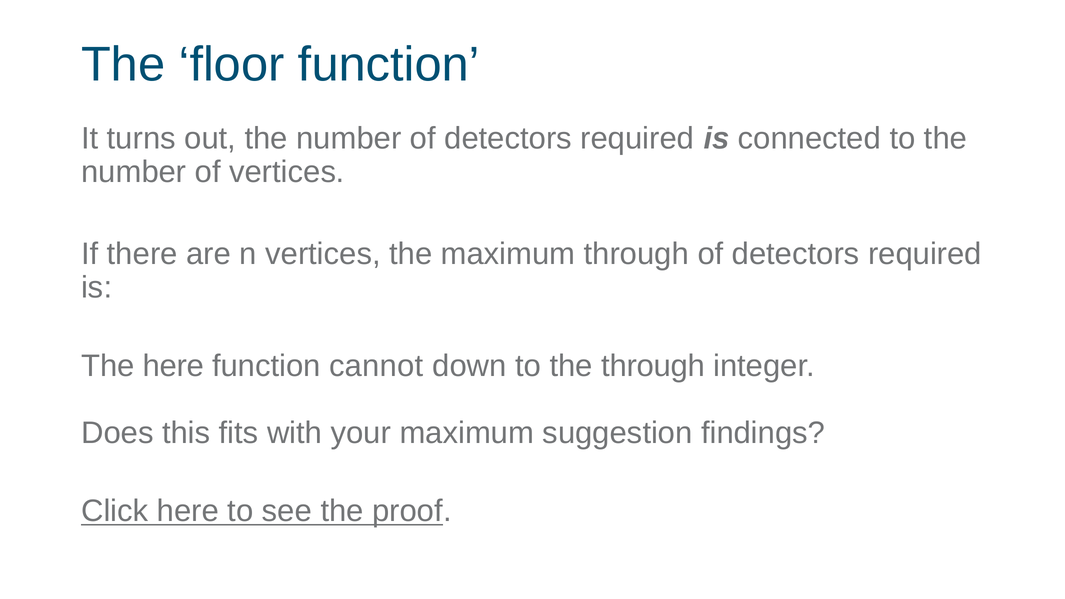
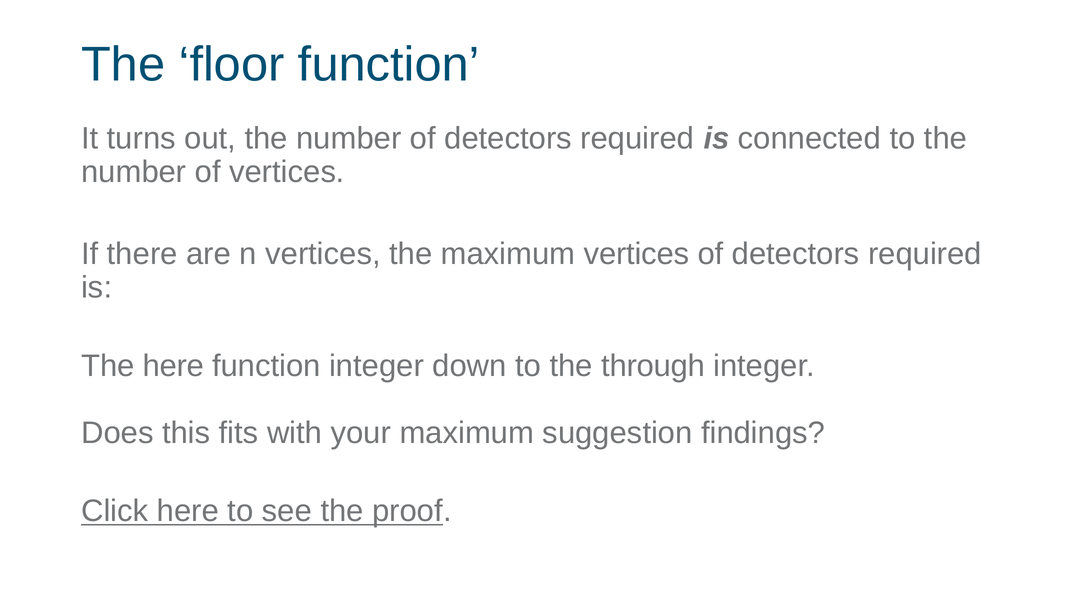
maximum through: through -> vertices (637, 254)
function cannot: cannot -> integer (377, 366)
